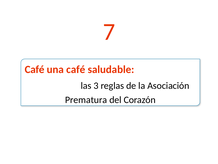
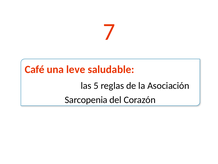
una café: café -> leve (76, 69)
3: 3 -> 5 (96, 85)
Prematura: Prematura -> Sarcopenia (86, 100)
